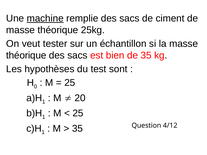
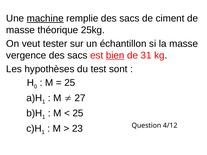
théorique: théorique -> vergence (26, 55)
bien underline: none -> present (115, 55)
de 35: 35 -> 31 (146, 55)
20: 20 -> 27 (80, 98)
35: 35 -> 23 (77, 129)
